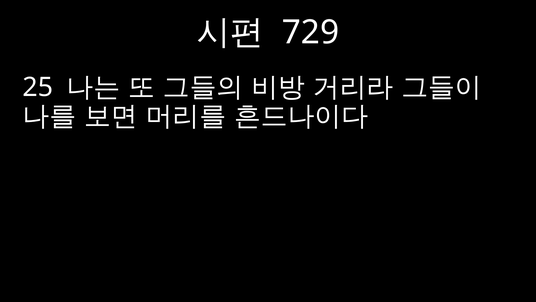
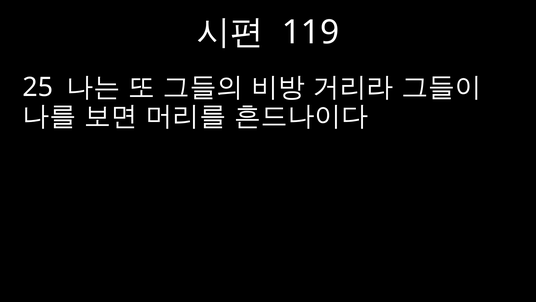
729: 729 -> 119 (311, 32)
